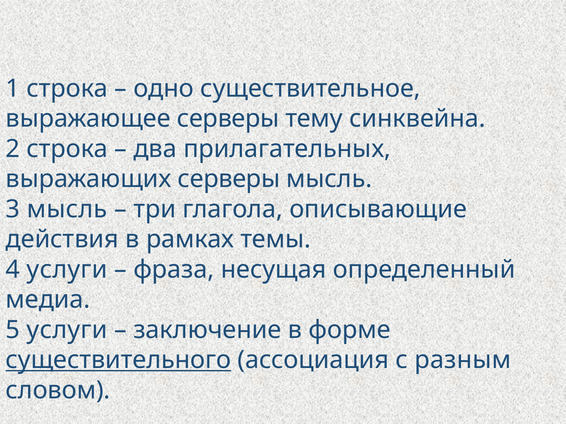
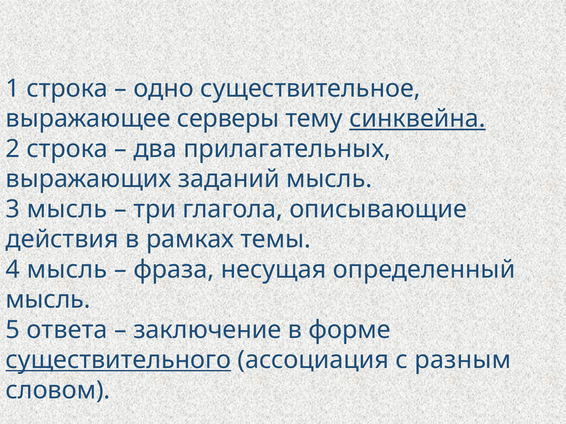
cинквейна underline: none -> present (418, 119)
выражающих серверы: серверы -> заданий (229, 179)
4 услуги: услуги -> мысль (67, 270)
медиа: медиа -> мысль (48, 300)
5 услуги: услуги -> ответа (67, 330)
